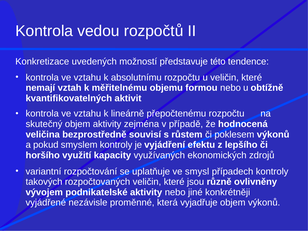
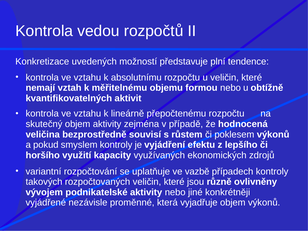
této: této -> plní (218, 61)
smysl: smysl -> vazbě (197, 171)
